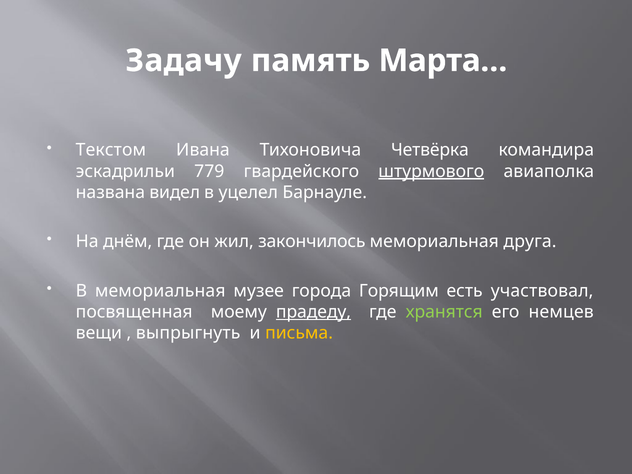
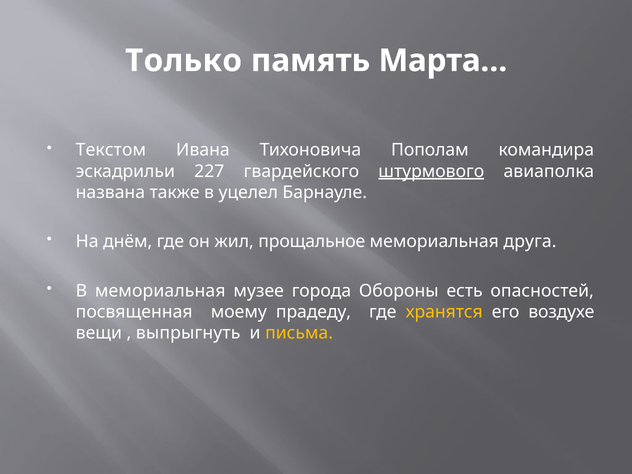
Задачу: Задачу -> Только (184, 61)
Четвёрка: Четвёрка -> Пополам (430, 150)
779: 779 -> 227 (209, 171)
видел: видел -> также (175, 192)
закончилось: закончилось -> прощальное (312, 242)
Горящим: Горящим -> Обороны (399, 291)
участвовал: участвовал -> опасностей (542, 291)
прадеду underline: present -> none (314, 312)
хранятся colour: light green -> yellow (444, 312)
немцев: немцев -> воздухе (561, 312)
